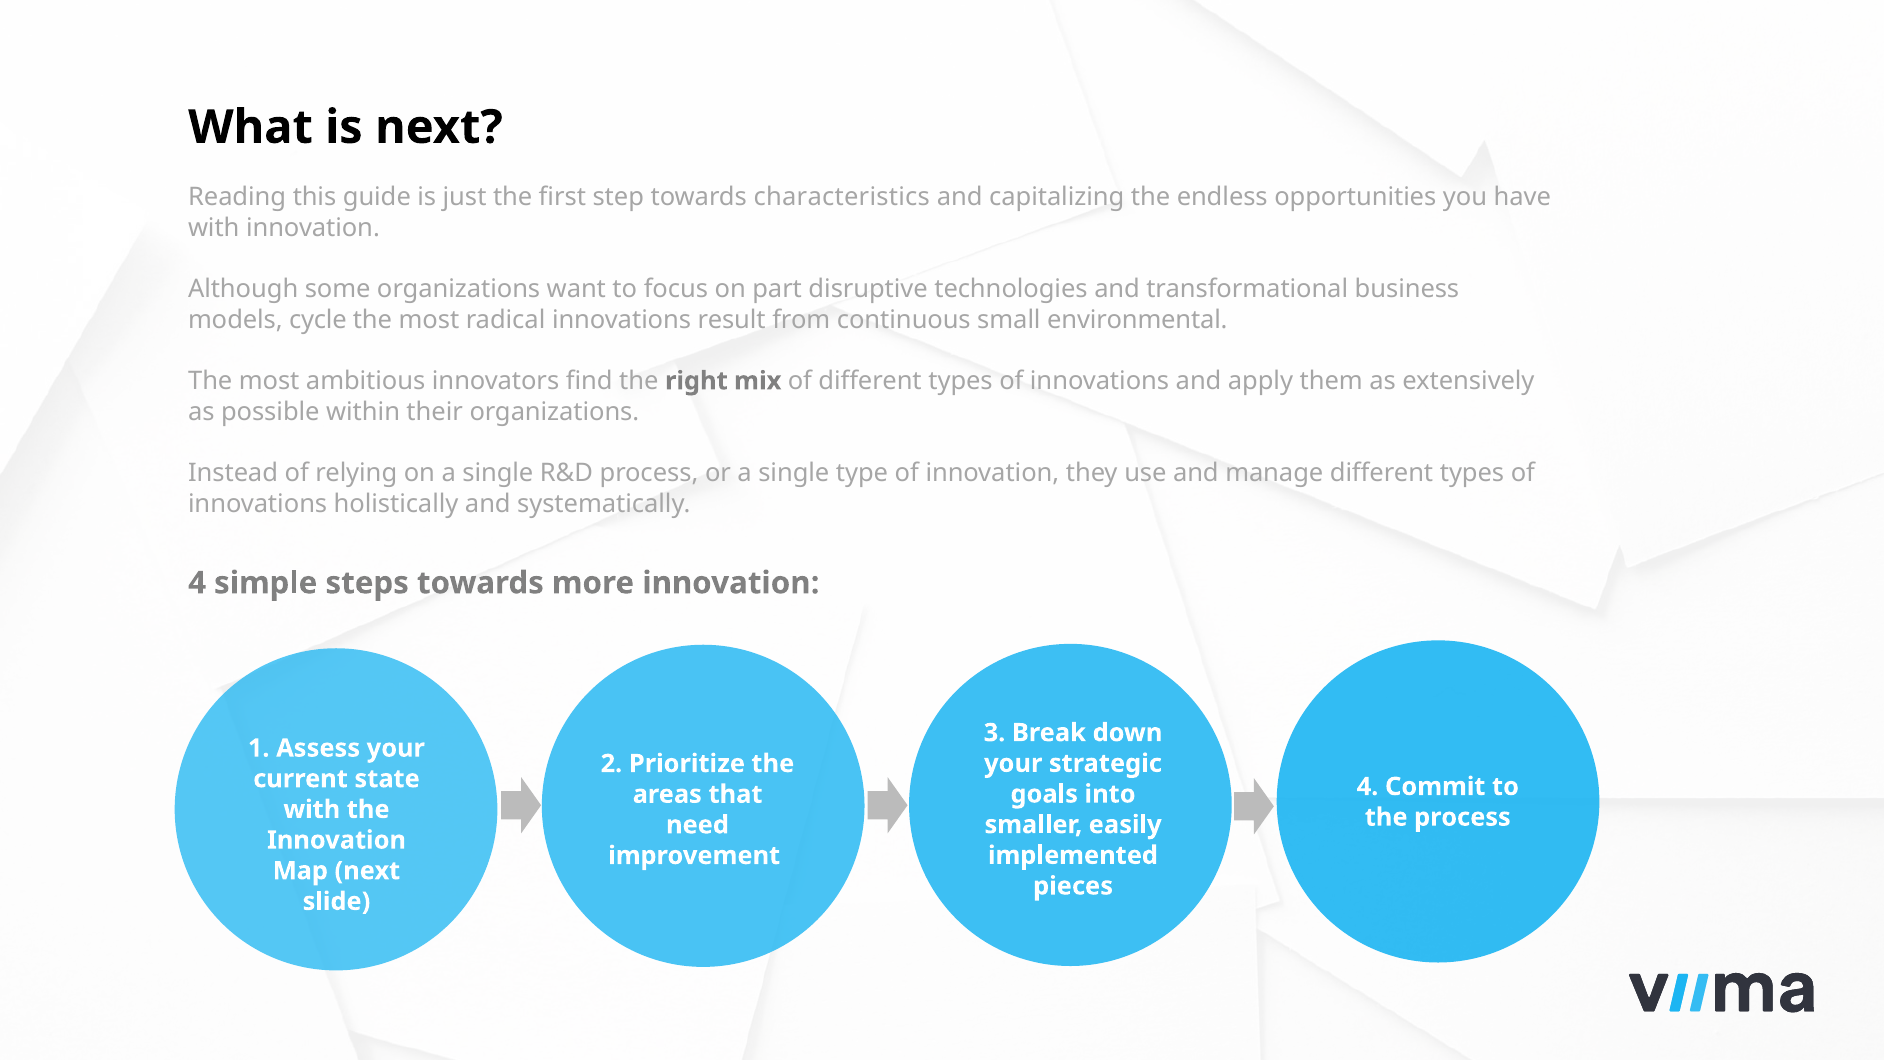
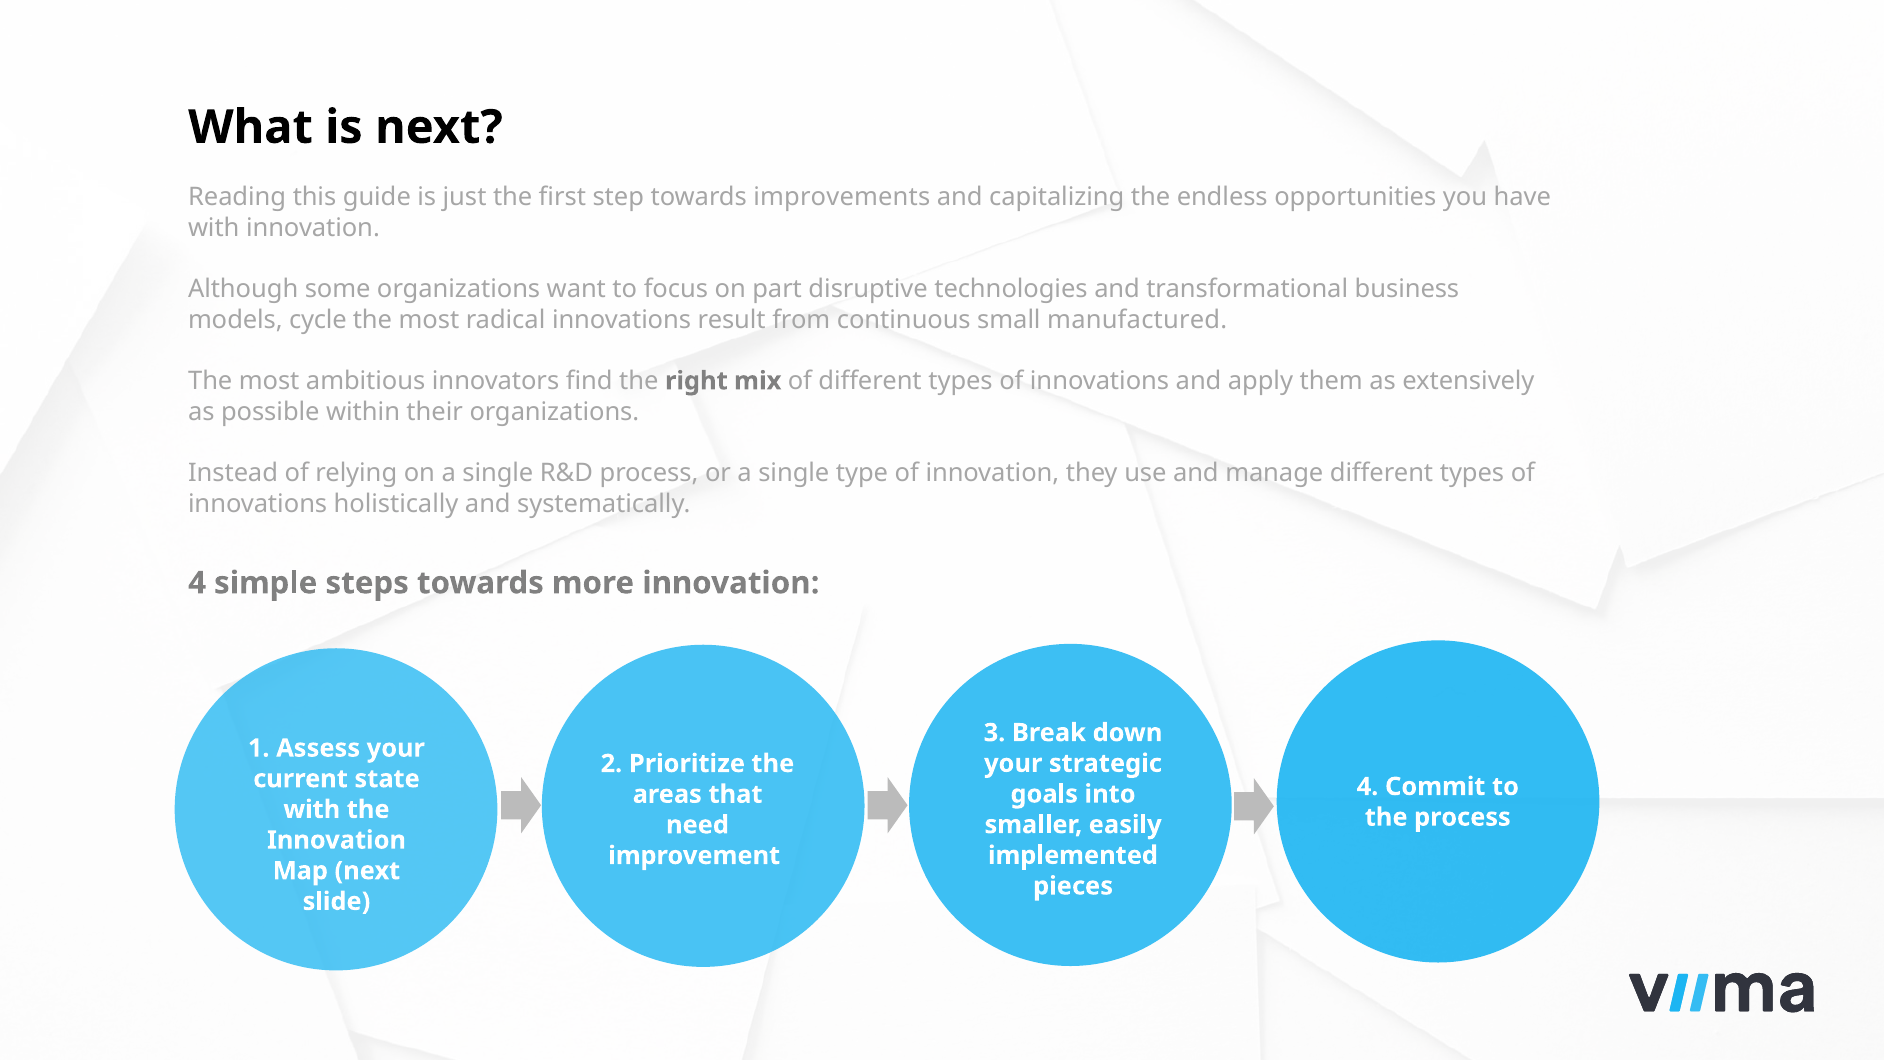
characteristics: characteristics -> improvements (842, 197)
environmental: environmental -> manufactured (1137, 320)
